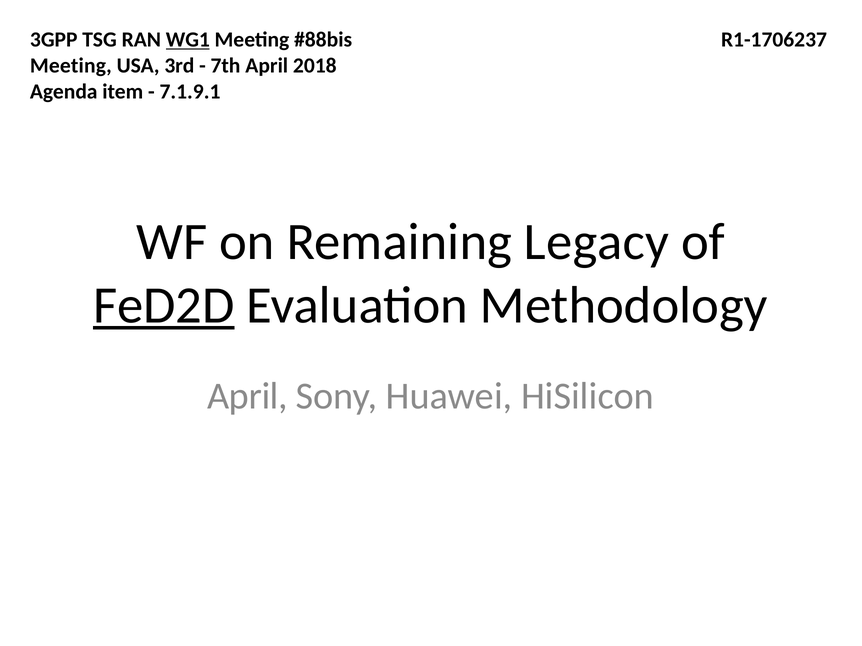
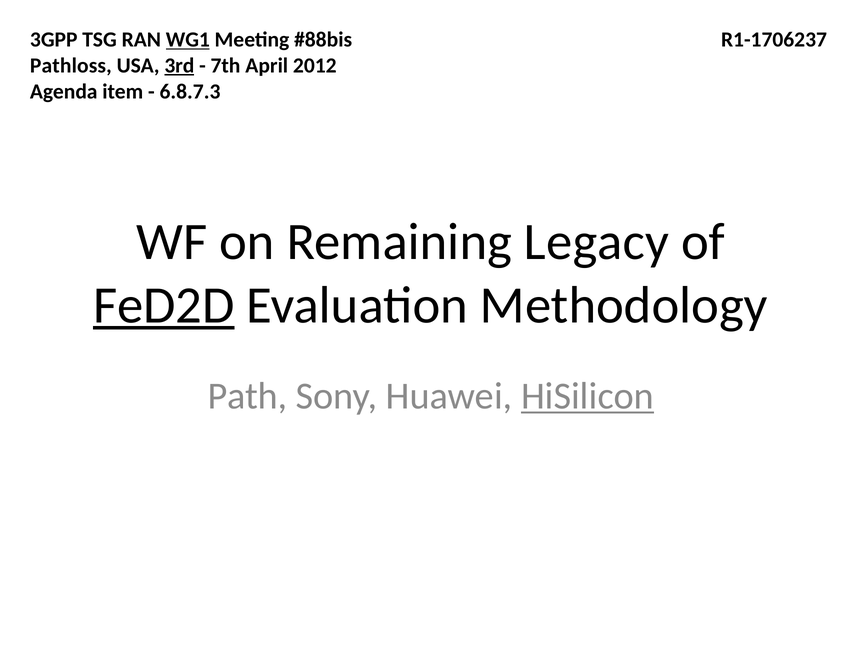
Meeting: Meeting -> Pathloss (71, 66)
3rd underline: none -> present (179, 66)
2018: 2018 -> 2012 (315, 66)
7.1.9.1: 7.1.9.1 -> 6.8.7.3 (190, 92)
April: April -> Path (247, 396)
HiSilicon underline: none -> present (588, 396)
